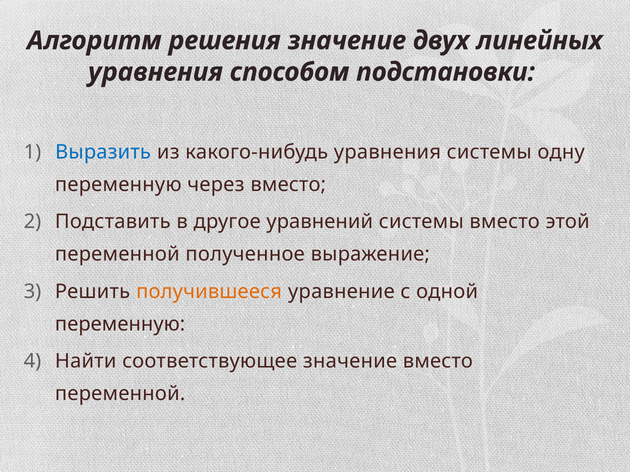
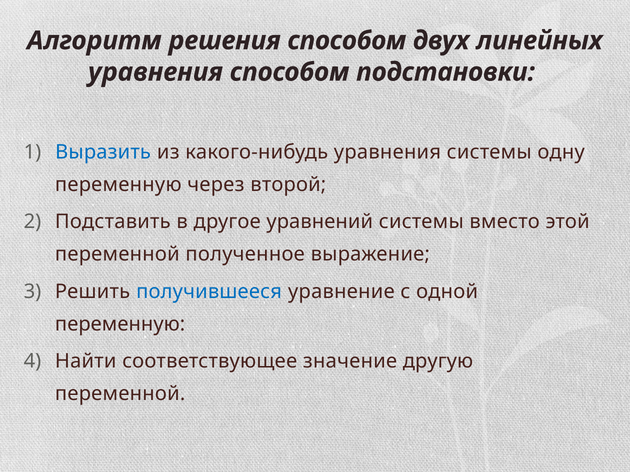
решения значение: значение -> способом (347, 41)
через вместо: вместо -> второй (288, 185)
получившееся colour: orange -> blue (209, 292)
значение вместо: вместо -> другую (438, 362)
